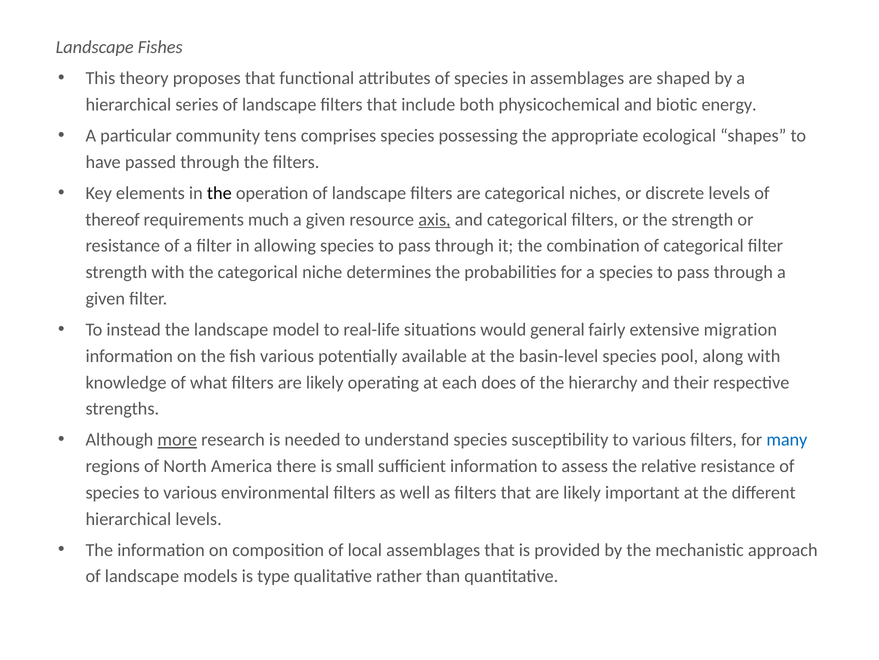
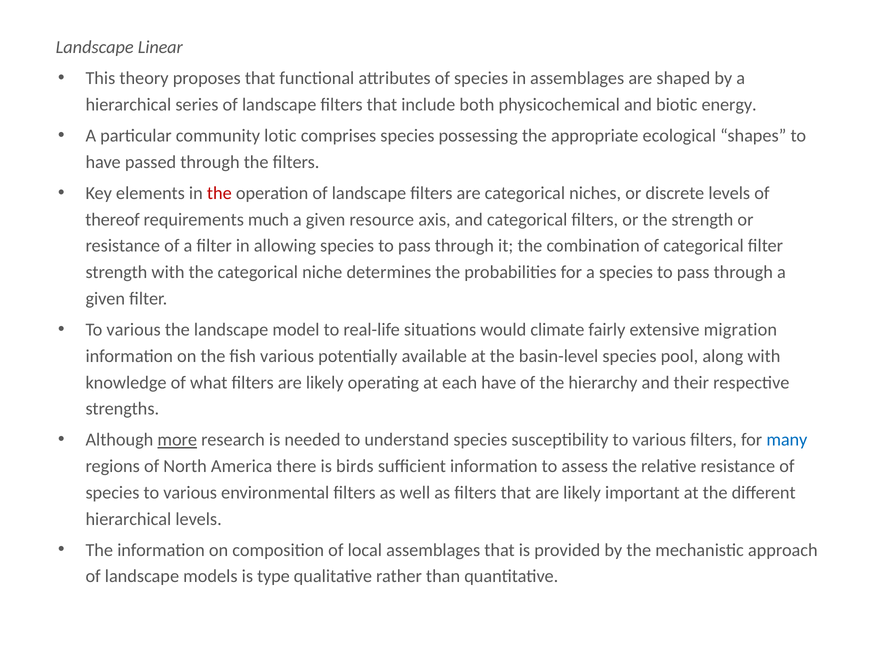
Fishes: Fishes -> Linear (160, 47)
tens: tens -> lotic (280, 136)
the colour: black -> red (219, 193)
axis underline: present -> none (434, 219)
instead: instead -> various (134, 329)
general: general -> climate (557, 329)
each does: does -> have (499, 382)
small: small -> birds (355, 466)
